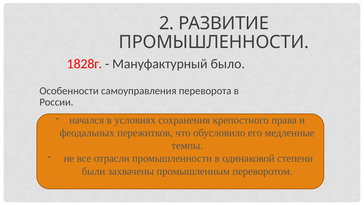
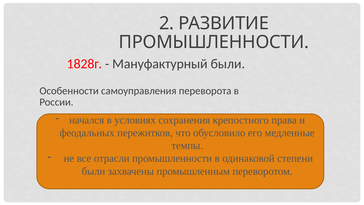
Мануфактурный было: было -> были (228, 64)
